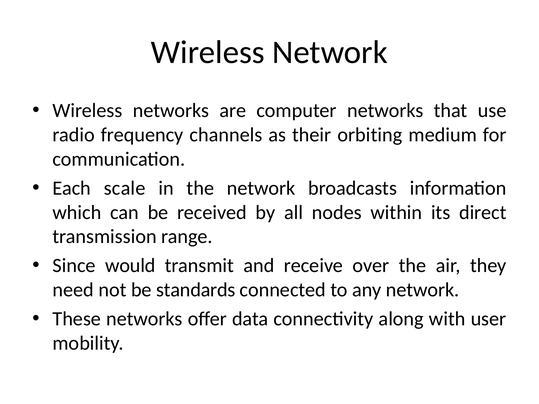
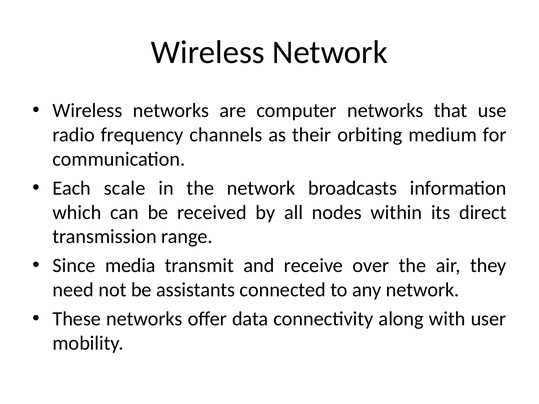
would: would -> media (130, 266)
standards: standards -> assistants (196, 290)
